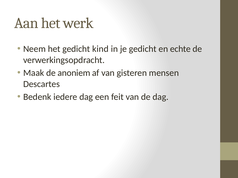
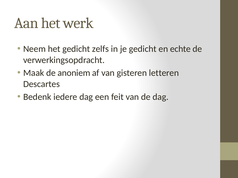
kind: kind -> zelfs (100, 49)
mensen: mensen -> letteren (164, 73)
